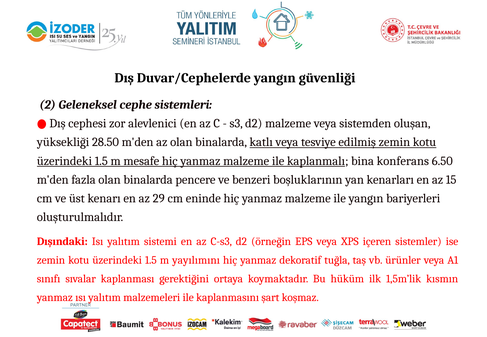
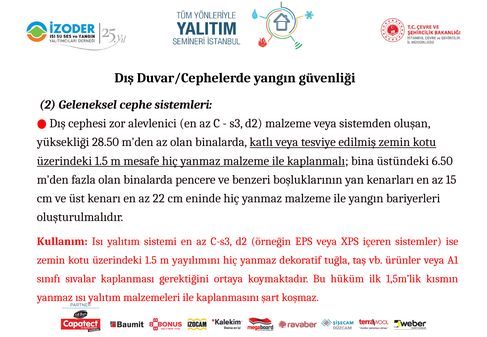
konferans: konferans -> üstündeki (403, 161)
29: 29 -> 22 (159, 198)
Dışındaki: Dışındaki -> Kullanım (62, 242)
